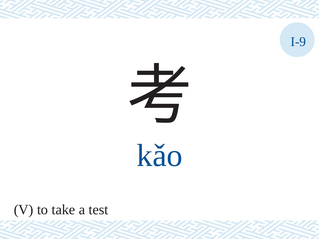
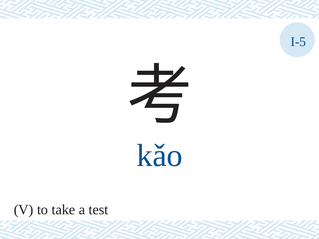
I-9: I-9 -> I-5 (298, 42)
